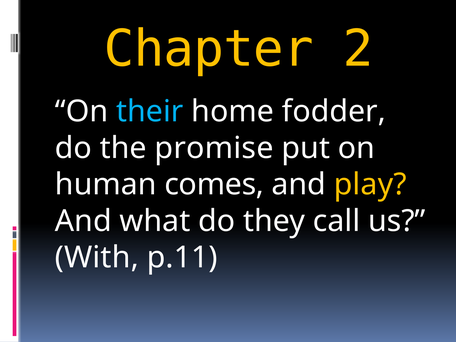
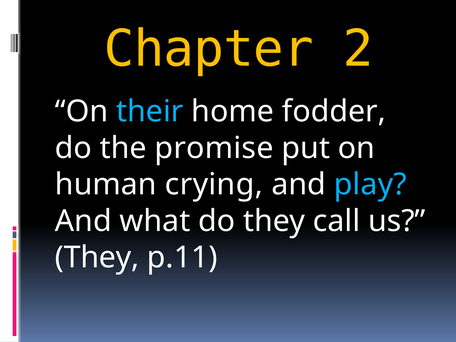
comes: comes -> crying (214, 185)
play colour: yellow -> light blue (370, 185)
With: With -> They (97, 258)
